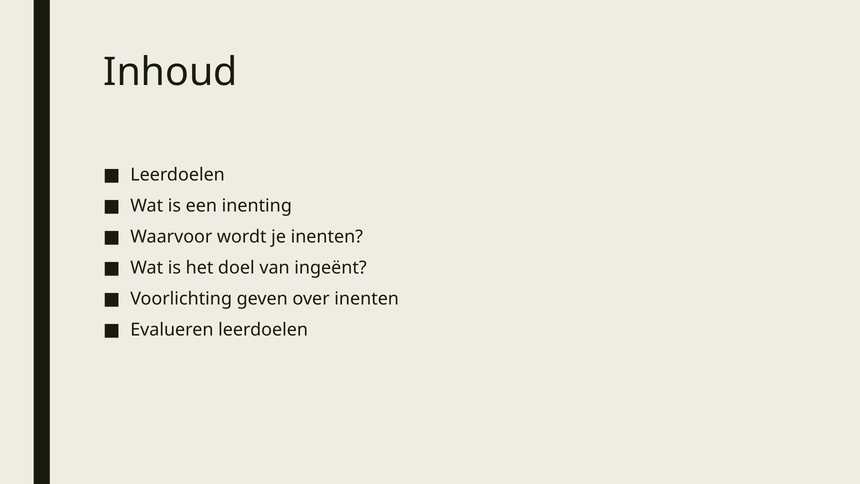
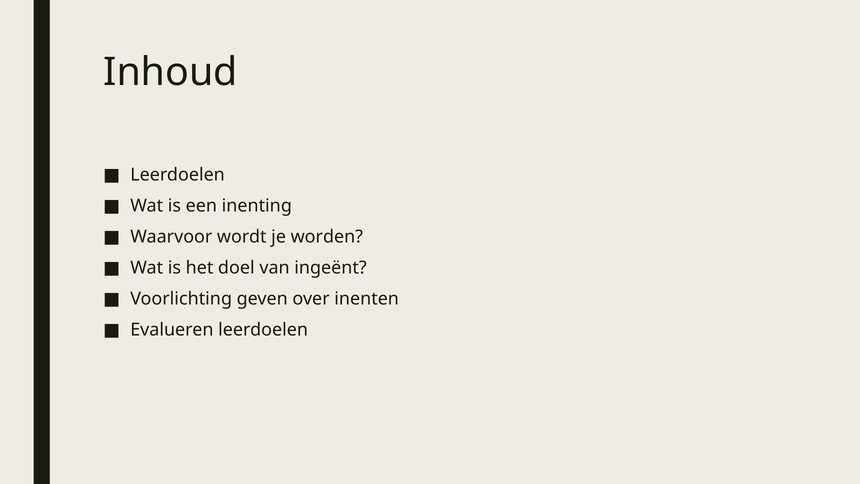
je inenten: inenten -> worden (327, 237)
